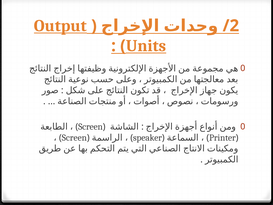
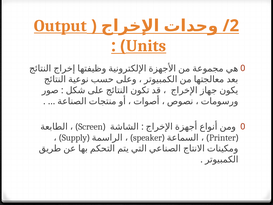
Screen: Screen -> Supply (74, 137)
